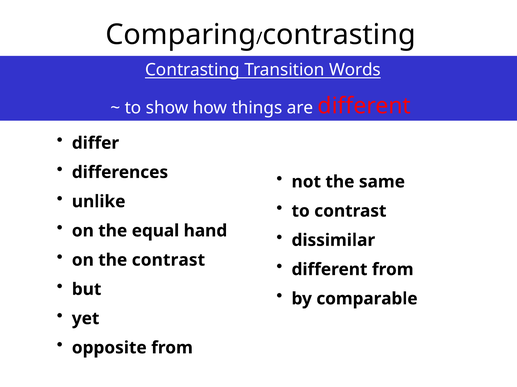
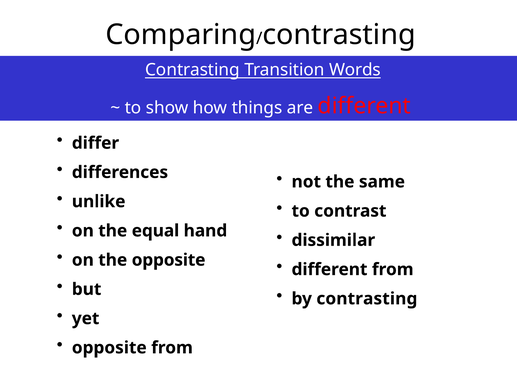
the contrast: contrast -> opposite (169, 261)
by comparable: comparable -> contrasting (367, 299)
